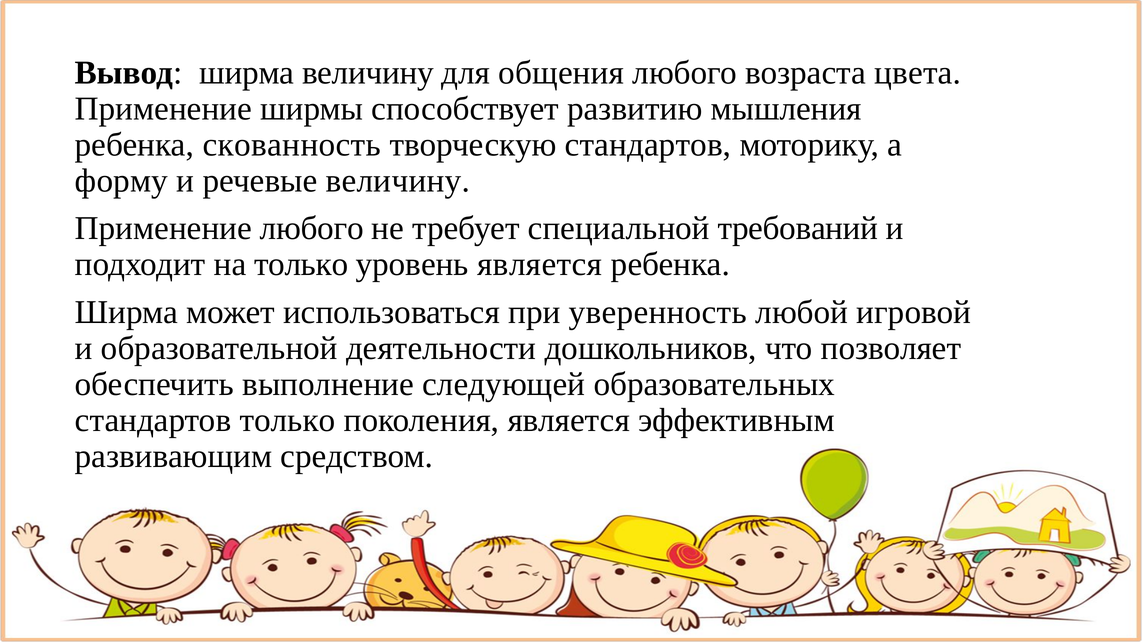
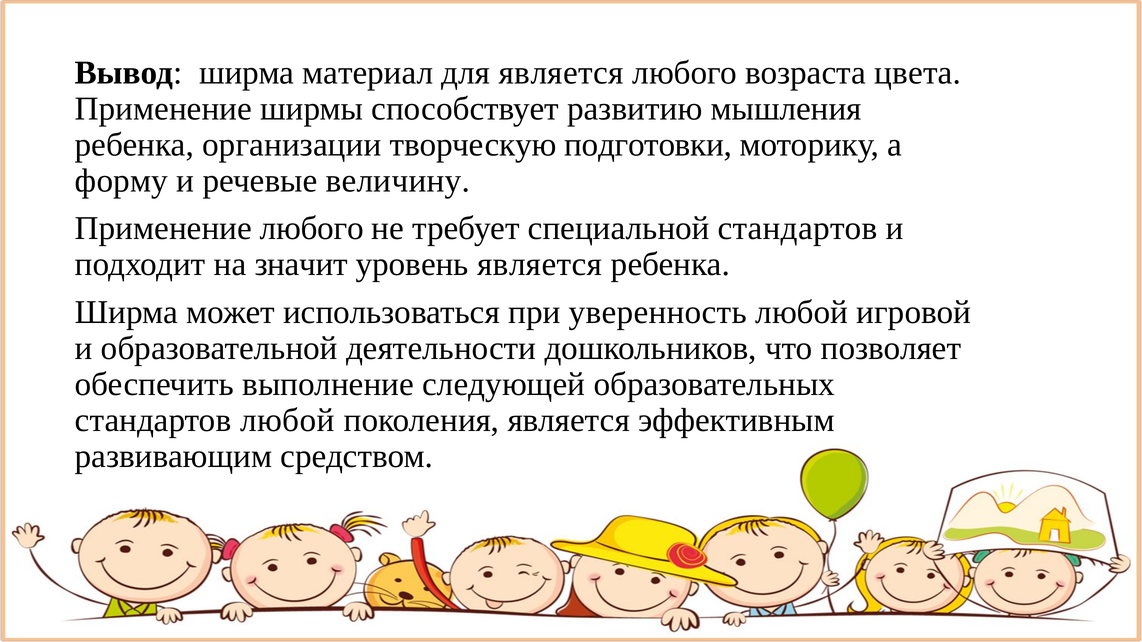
ширма величину: величину -> материал (368, 73)
для общения: общения -> является (561, 73)
скованность: скованность -> организации (292, 145)
творческую стандартов: стандартов -> подготовки (648, 145)
специальной требований: требований -> стандартов (798, 229)
на только: только -> значит (301, 265)
стандартов только: только -> любой (287, 420)
